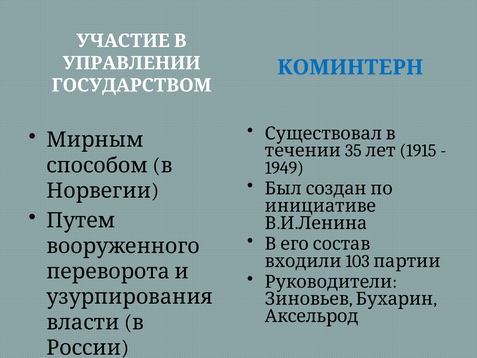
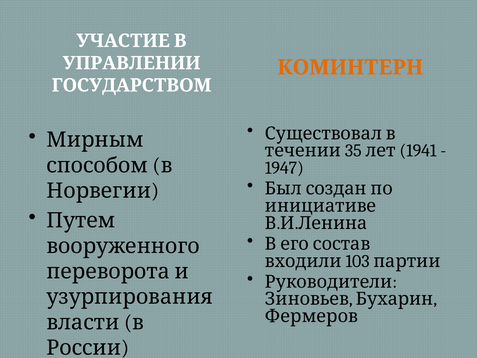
КОМИНТЕРН colour: blue -> orange (350, 67)
1915: 1915 -> 1941 (418, 151)
1949: 1949 -> 1947 (284, 168)
Аксельрод: Аксельрод -> Фермеров (312, 316)
